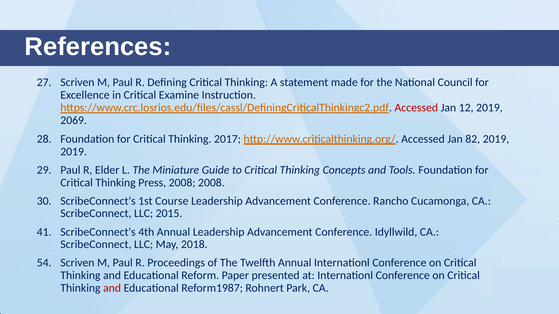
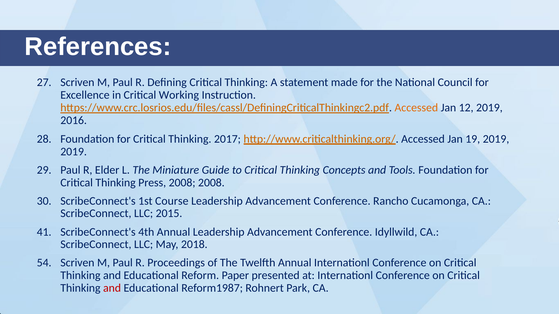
Examine: Examine -> Working (179, 95)
Accessed colour: red -> orange (416, 108)
2069: 2069 -> 2016 (74, 121)
82: 82 -> 19 (473, 139)
